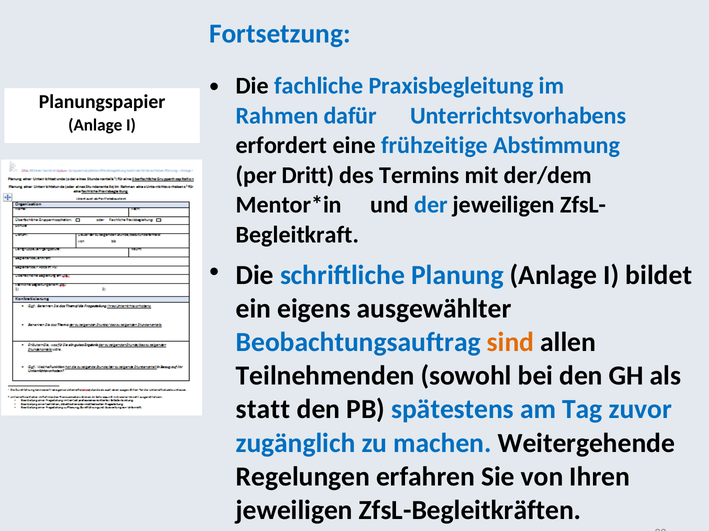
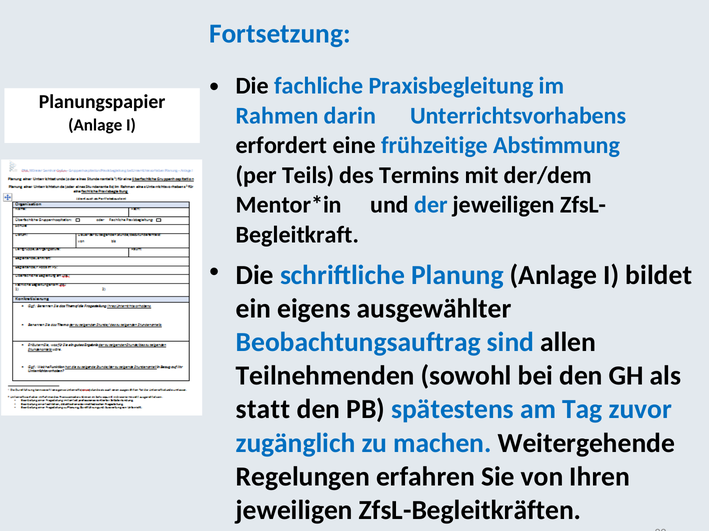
dafür: dafür -> darin (350, 116)
Dritt: Dritt -> Teils (308, 176)
sind colour: orange -> blue (510, 343)
